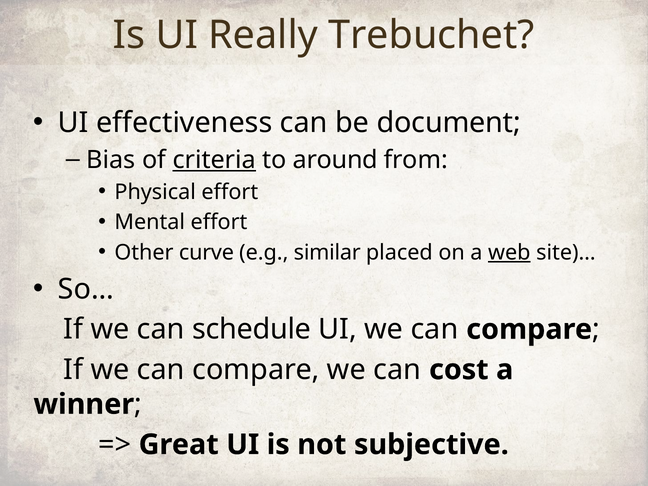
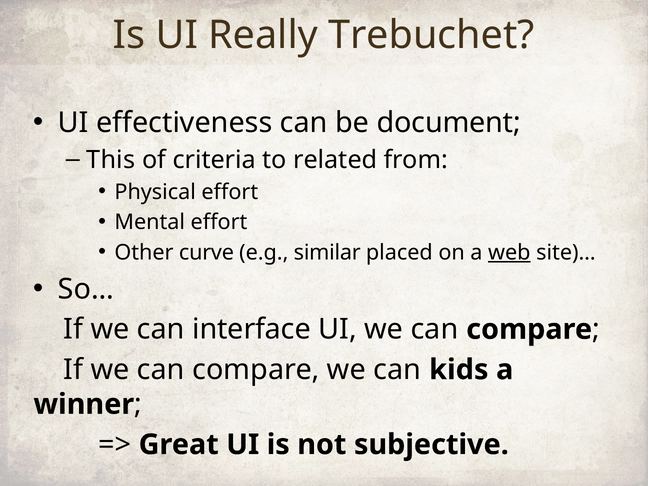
Bias: Bias -> This (111, 160)
criteria underline: present -> none (214, 160)
around: around -> related (335, 160)
schedule: schedule -> interface (252, 329)
cost: cost -> kids (459, 370)
